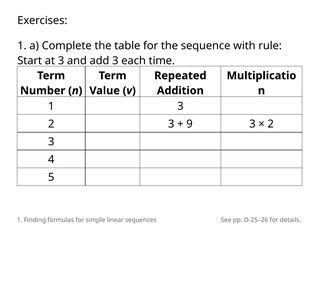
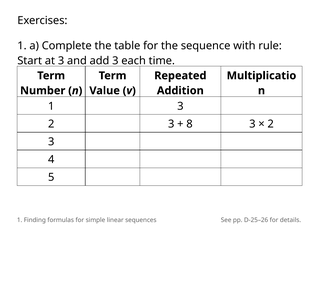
9: 9 -> 8 (189, 124)
